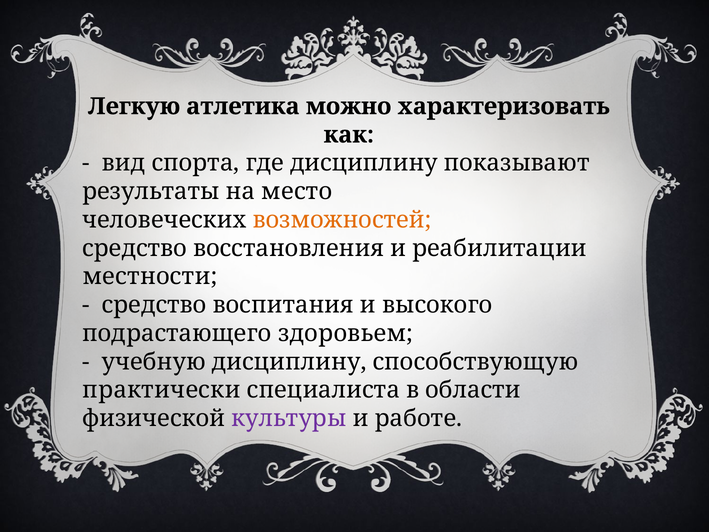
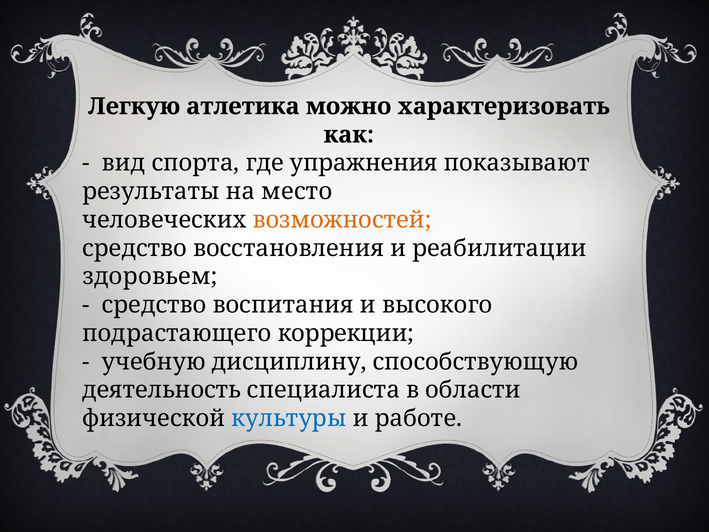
где дисциплину: дисциплину -> упражнения (364, 163)
местности: местности -> здоровьем (150, 276)
здоровьем: здоровьем -> коррекции (346, 333)
практически: практически -> деятельность (162, 390)
культуры colour: purple -> blue (289, 418)
